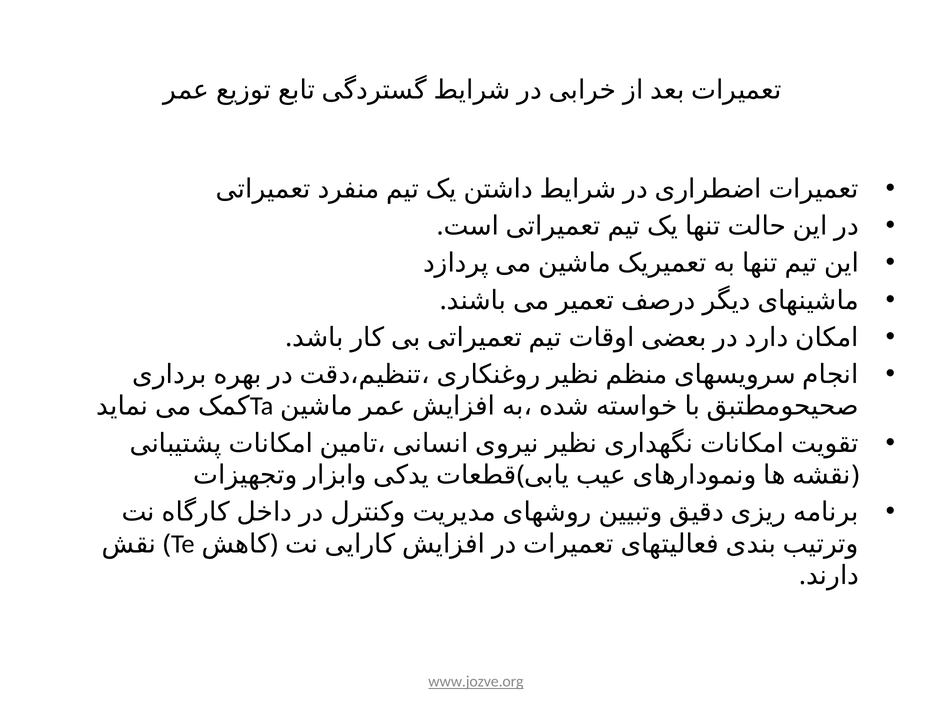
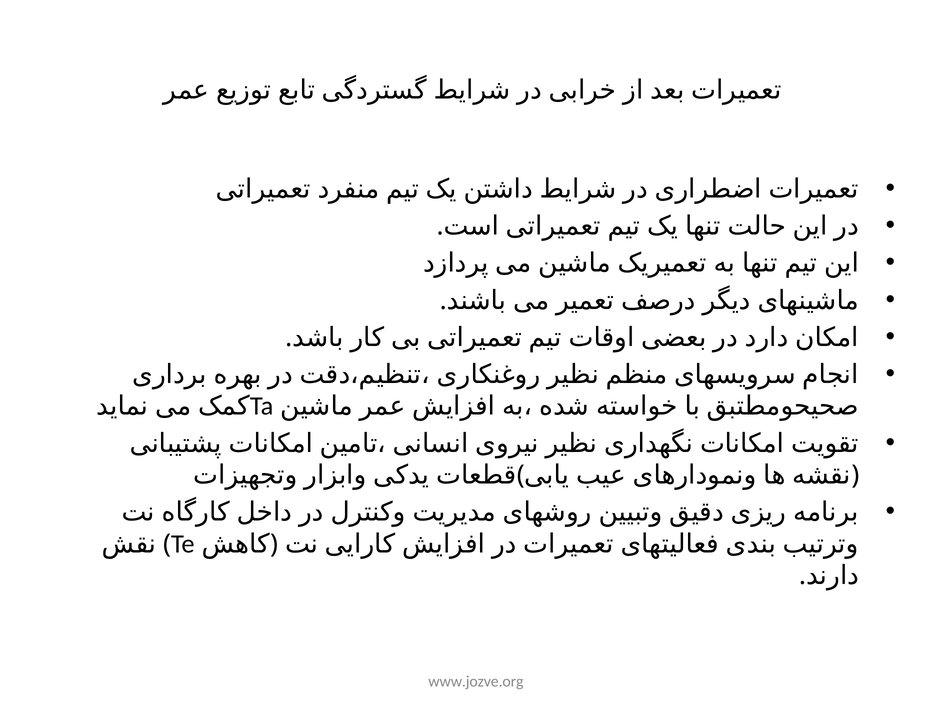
www.jozve.org underline: present -> none (476, 682)
